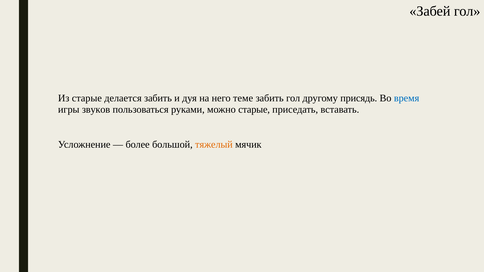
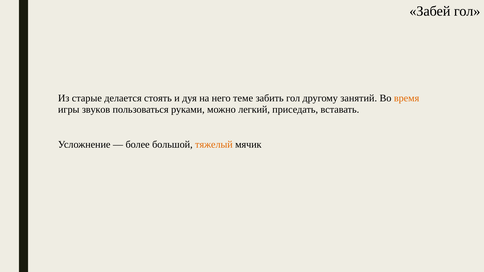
делается забить: забить -> стоять (158, 98)
присядь: присядь -> занятий (359, 98)
время colour: blue -> orange (407, 98)
можно старые: старые -> легкий (254, 110)
